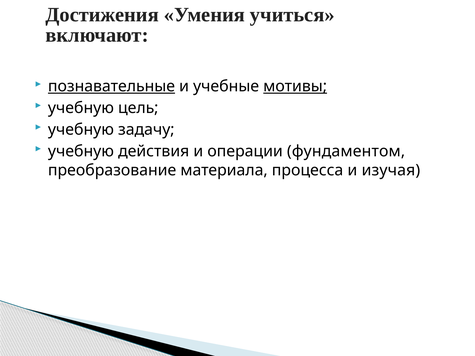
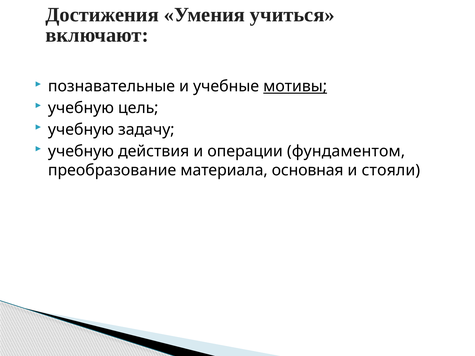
познавательные underline: present -> none (112, 86)
процесса: процесса -> основная (308, 170)
изучая: изучая -> стояли (391, 170)
